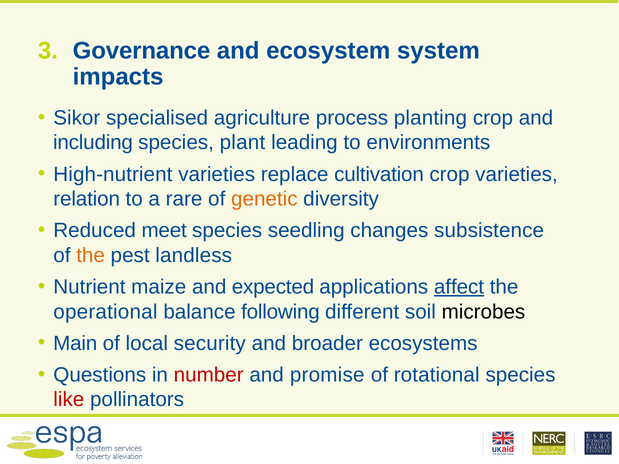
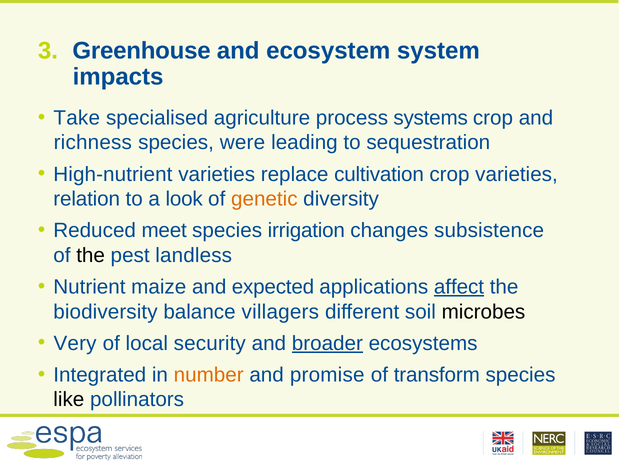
Governance: Governance -> Greenhouse (142, 51)
Sikor: Sikor -> Take (77, 118)
planting: planting -> systems (431, 118)
including: including -> richness (93, 143)
plant: plant -> were (242, 143)
environments: environments -> sequestration (428, 143)
rare: rare -> look (184, 199)
seedling: seedling -> irrigation (306, 231)
the colour: orange -> black (91, 255)
operational: operational -> biodiversity (105, 312)
following: following -> villagers (280, 312)
Main: Main -> Very (75, 344)
broader underline: none -> present (327, 344)
Questions: Questions -> Integrated (100, 375)
number colour: red -> orange (209, 375)
rotational: rotational -> transform (437, 375)
like colour: red -> black (69, 400)
